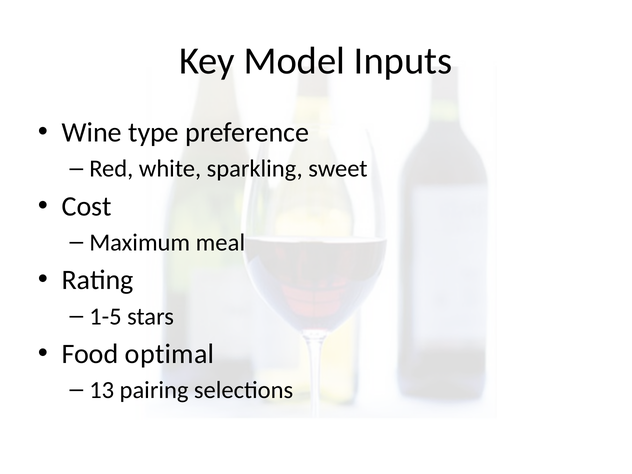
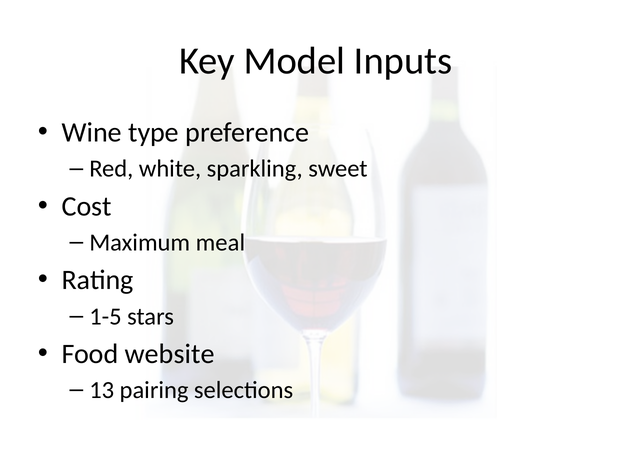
optimal: optimal -> website (170, 354)
